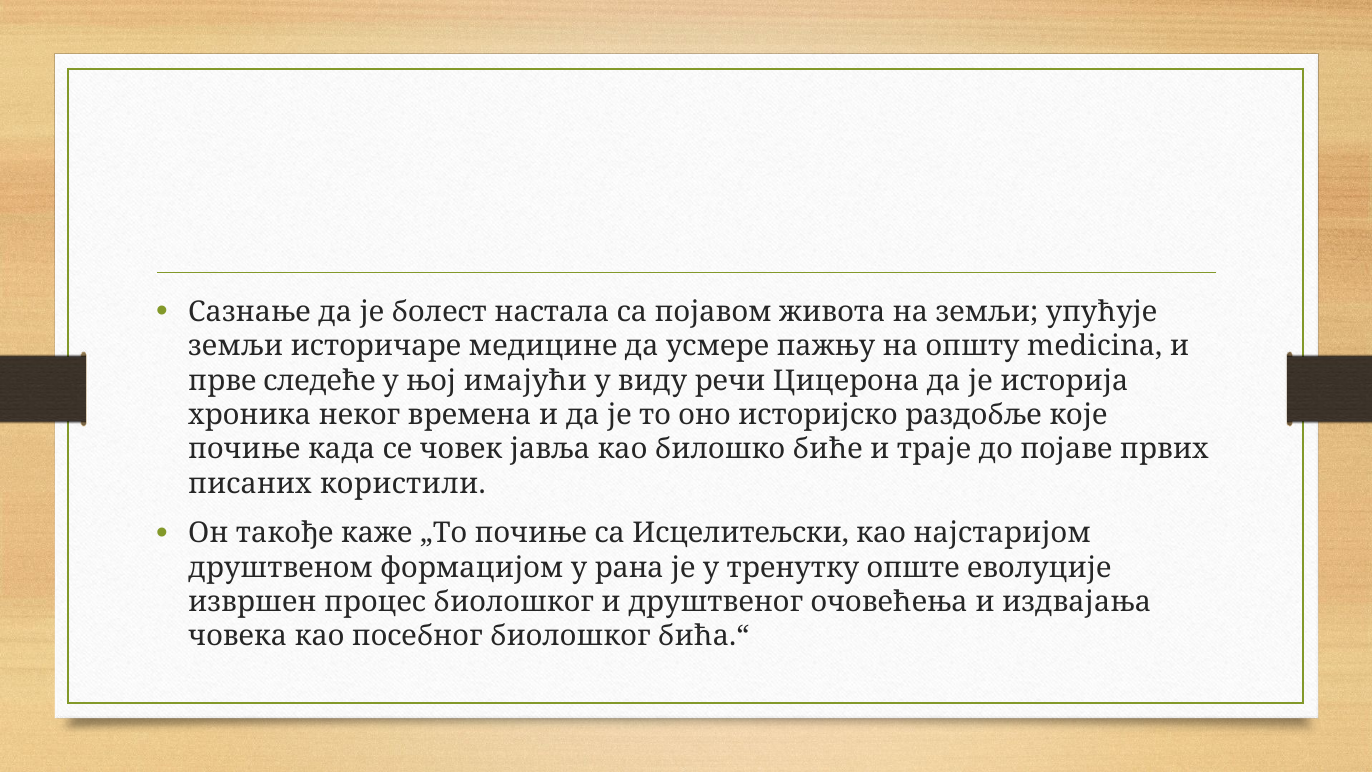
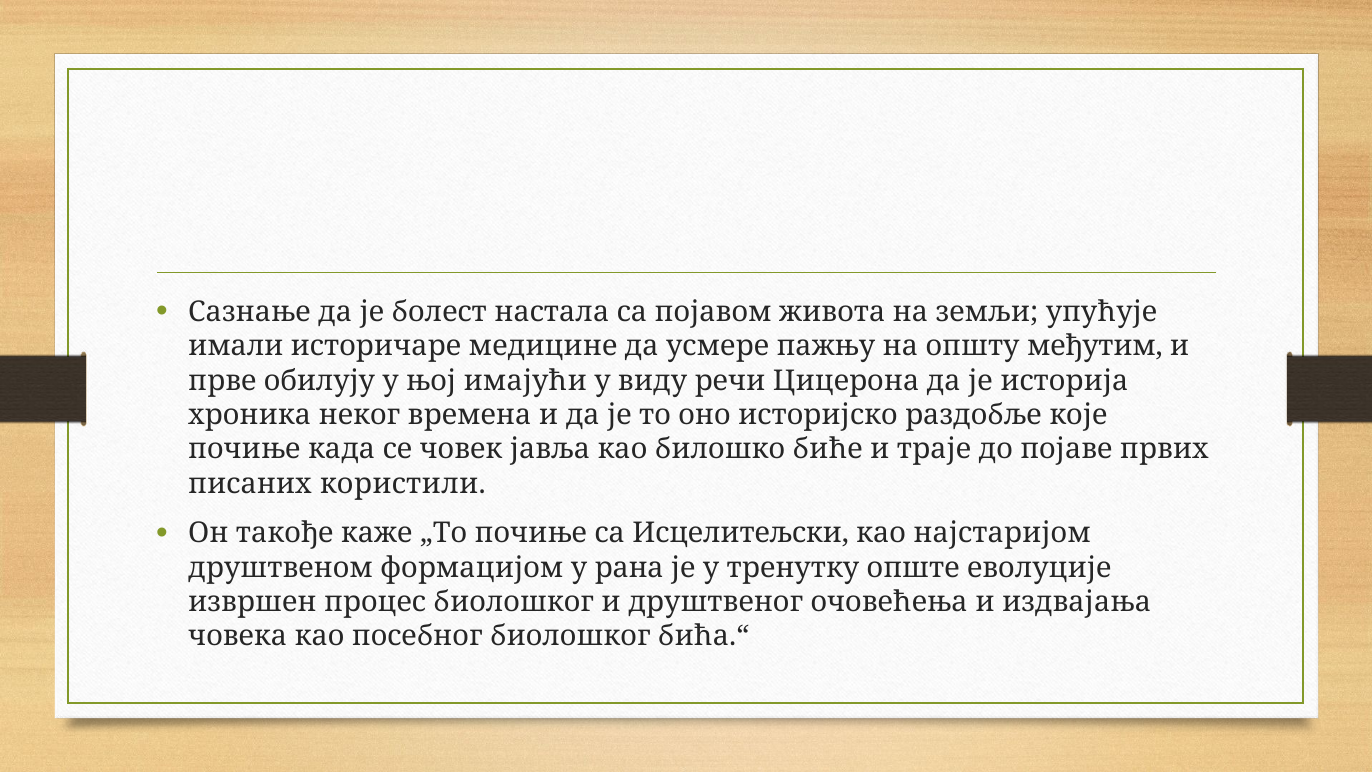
земљи: земљи -> имали (236, 346)
medicina: medicina -> међутим (1095, 346)
следеће: следеће -> обилују (319, 381)
